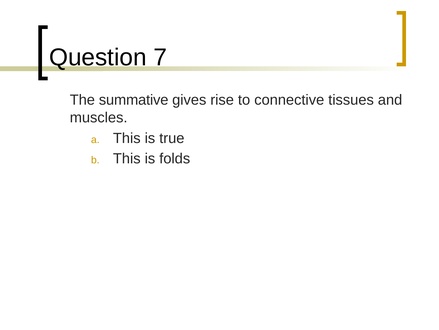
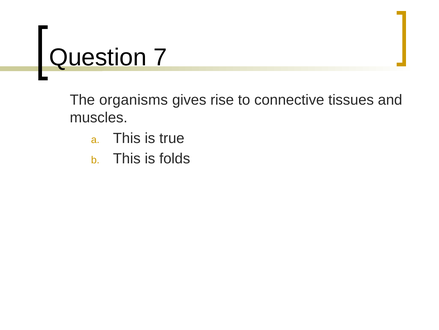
summative: summative -> organisms (134, 100)
